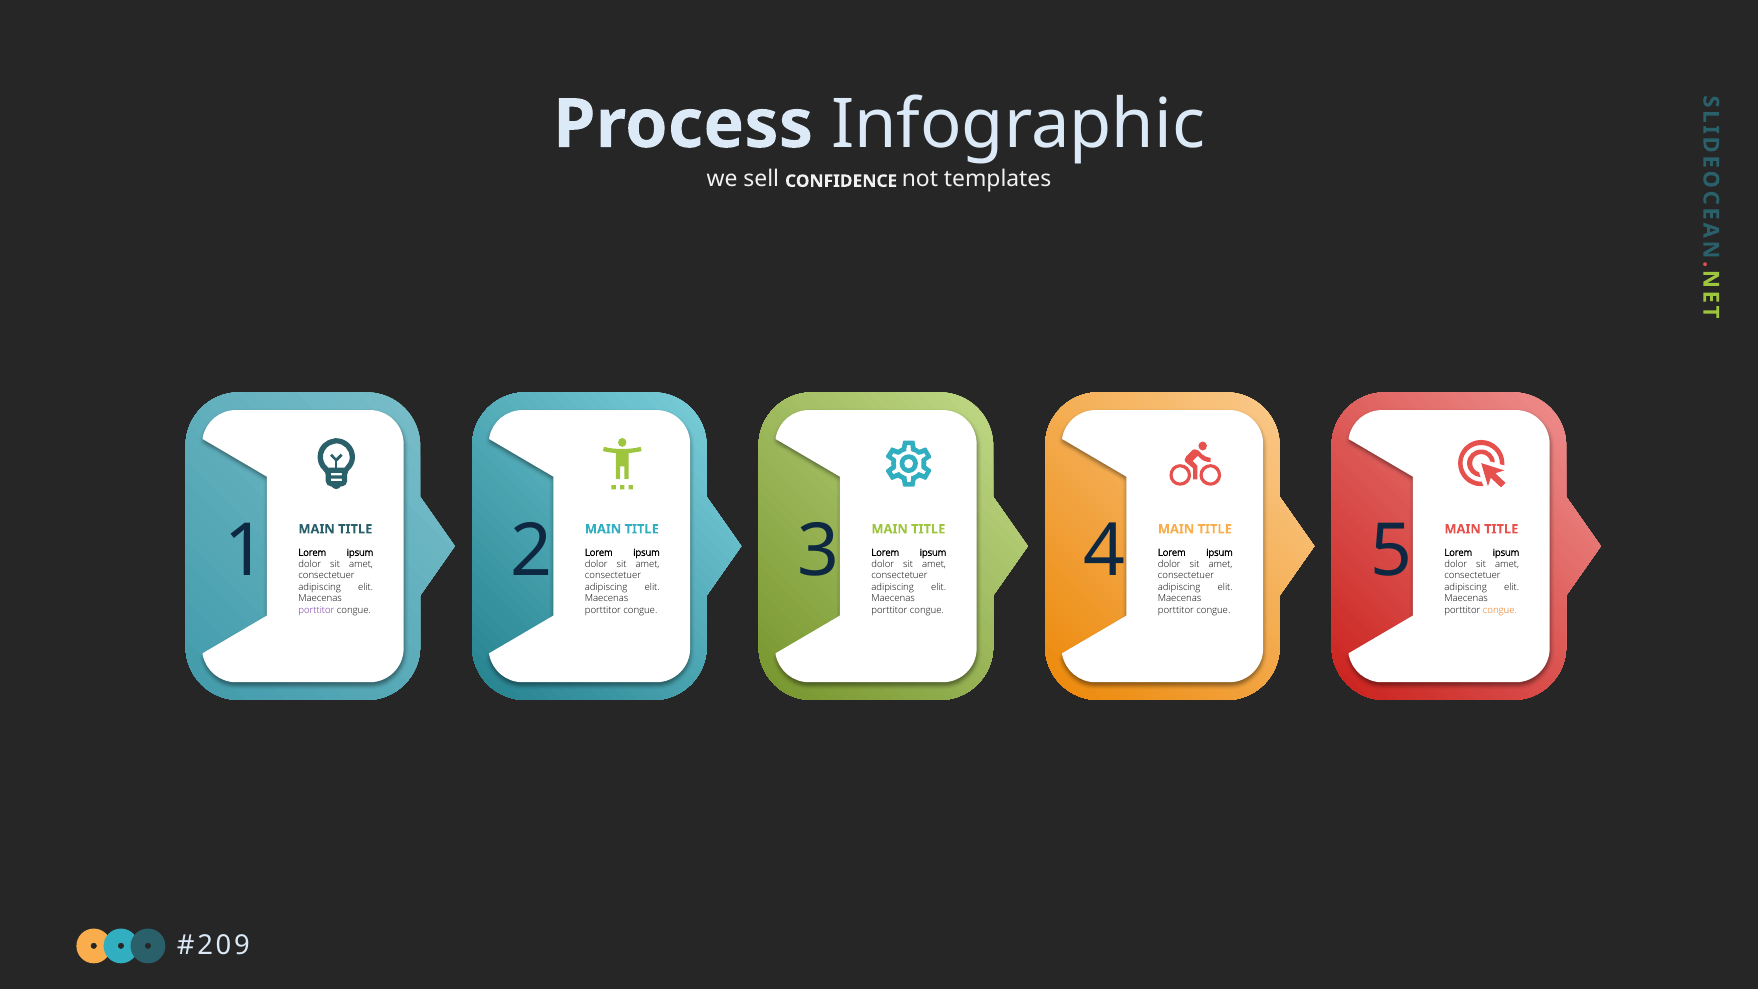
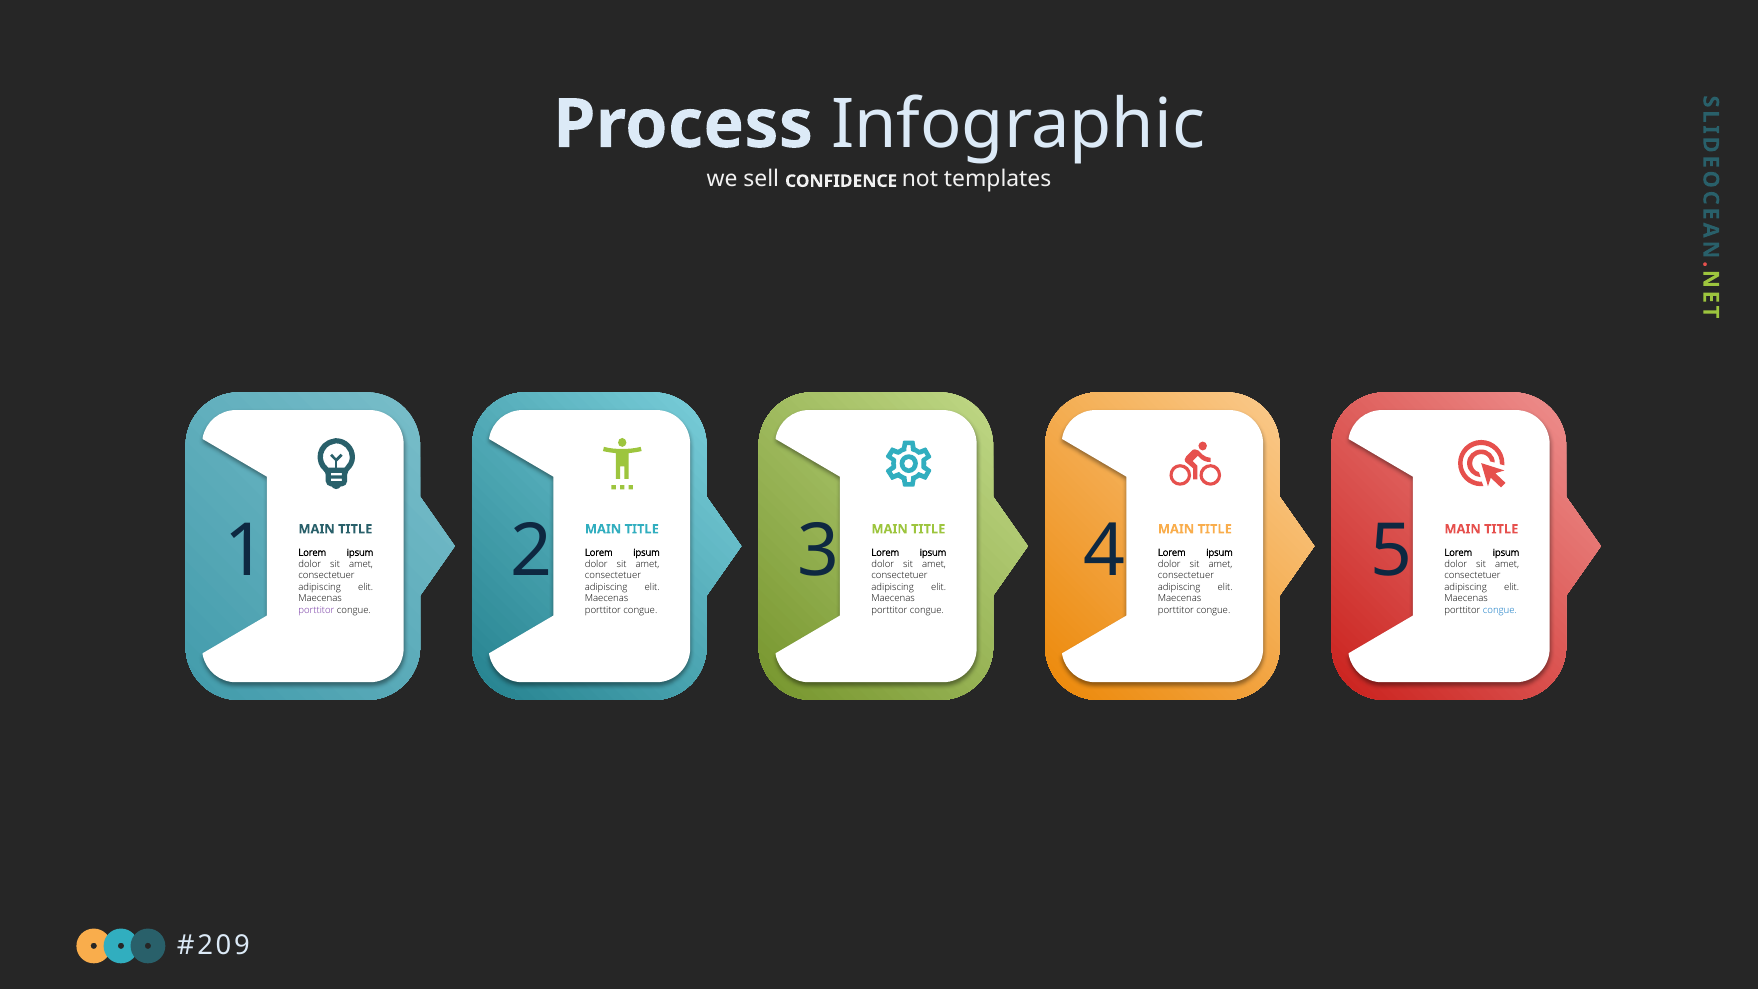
congue colour: orange -> blue (1500, 610)
